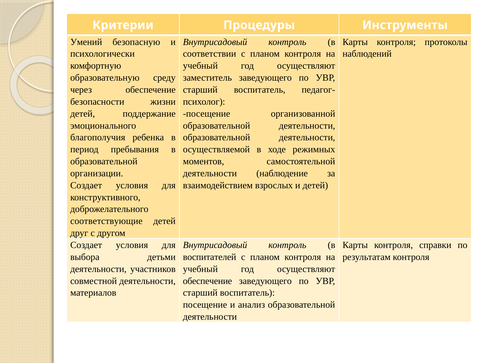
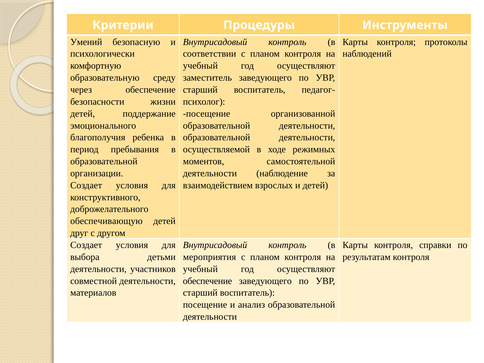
соответствующие: соответствующие -> обеспечивающую (106, 221)
воспитателей: воспитателей -> мероприятия (210, 257)
